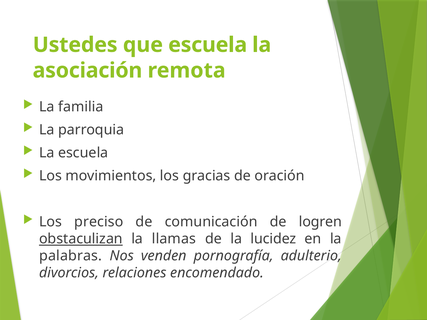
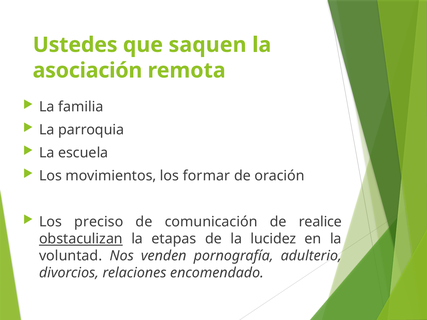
que escuela: escuela -> saquen (208, 45)
gracias: gracias -> formar (206, 176)
logren: logren -> realice (320, 222)
llamas: llamas -> etapas (174, 239)
palabras: palabras -> voluntad (71, 256)
